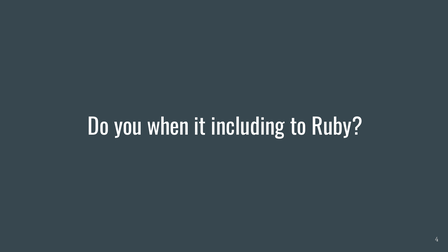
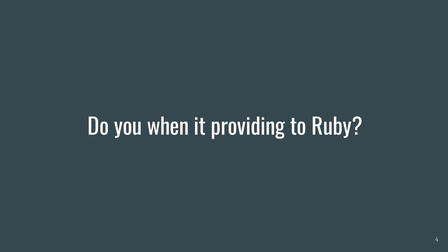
including: including -> providing (248, 128)
